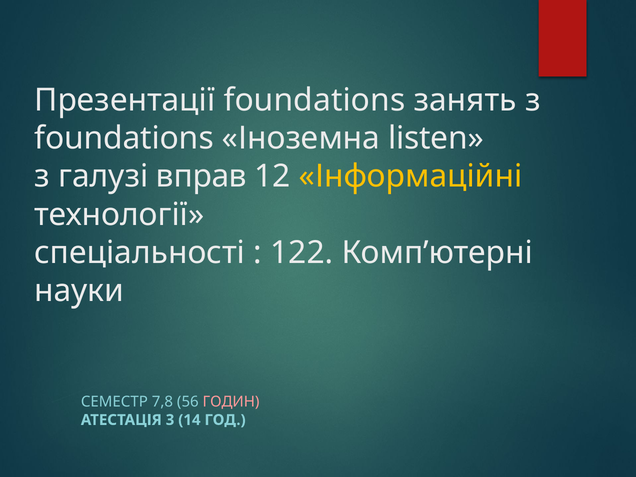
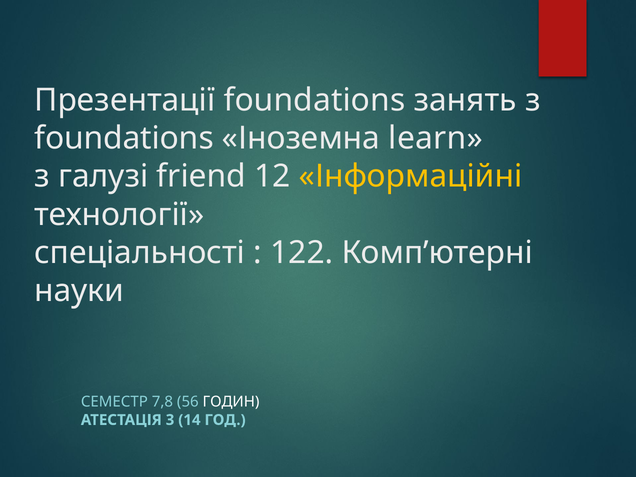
listen: listen -> learn (436, 138)
вправ: вправ -> friend (201, 176)
ГОДИН colour: pink -> white (231, 402)
